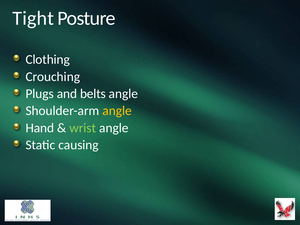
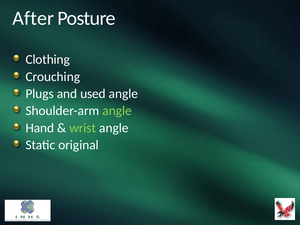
Tight: Tight -> After (33, 18)
belts: belts -> used (93, 94)
angle colour: yellow -> light green (117, 111)
causing: causing -> original (79, 145)
